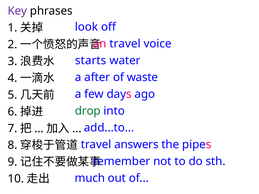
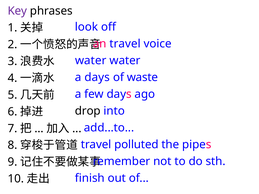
starts: starts -> water (91, 61)
a after: after -> days (97, 77)
drop colour: green -> black (88, 111)
answers: answers -> polluted (136, 145)
much: much -> finish (90, 178)
